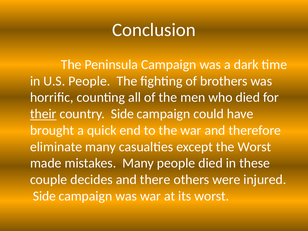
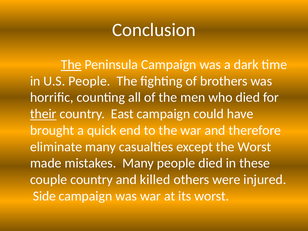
The underline: none -> present (71, 65)
country Side: Side -> East (122, 114)
couple decides: decides -> country (92, 180)
there: there -> killed (155, 180)
